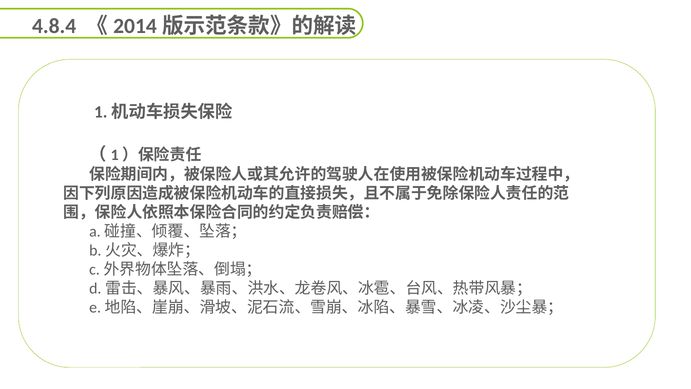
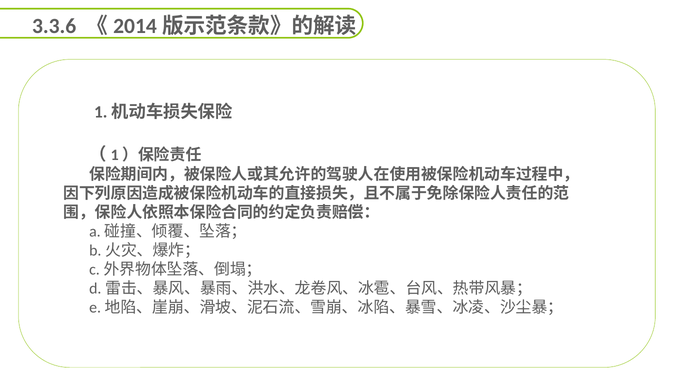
4.8.4: 4.8.4 -> 3.3.6 (54, 26)
